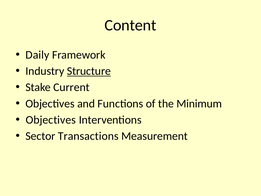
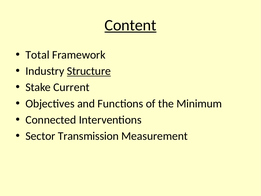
Content underline: none -> present (130, 25)
Daily: Daily -> Total (37, 55)
Objectives: Objectives -> Connected (51, 120)
Transactions: Transactions -> Transmission (88, 136)
